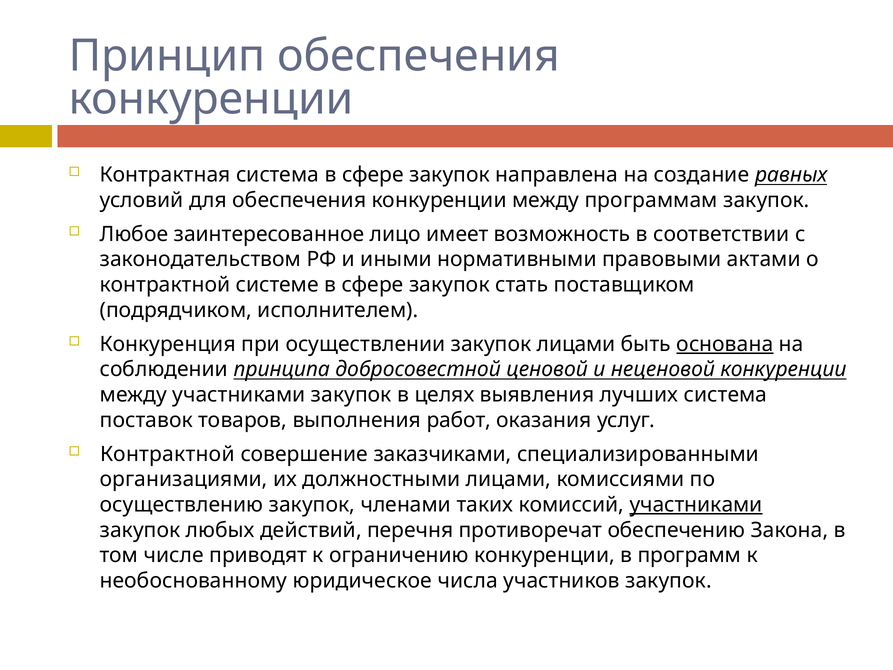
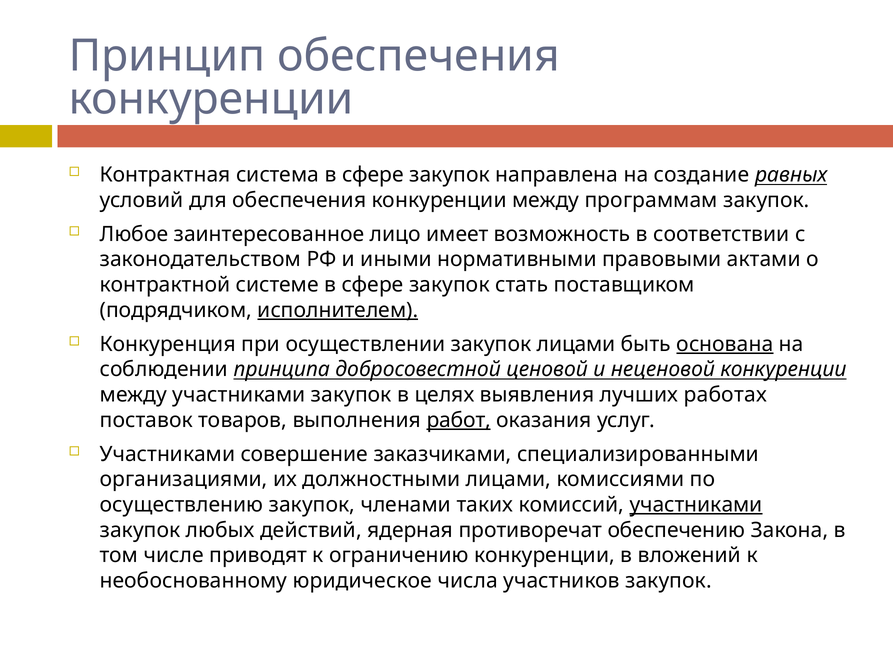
исполнителем underline: none -> present (338, 310)
лучших система: система -> работах (725, 395)
работ underline: none -> present (459, 420)
Контрактной: Контрактной -> Участниками (168, 454)
перечня: перечня -> ядерная (410, 530)
программ: программ -> вложений (689, 555)
